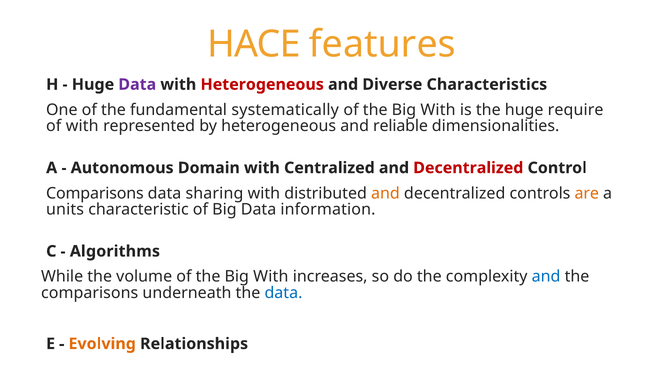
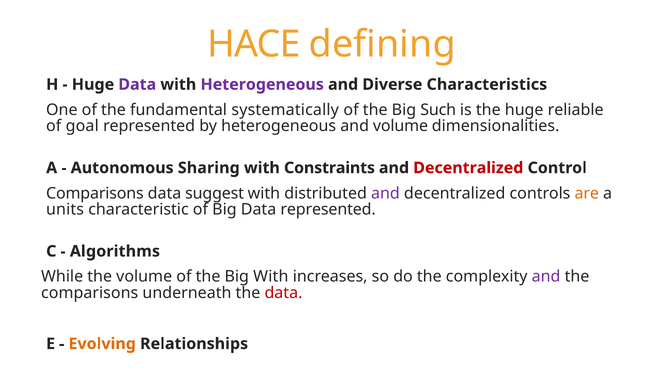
features: features -> defining (382, 45)
Heterogeneous colour: red -> purple (262, 85)
With: With -> Such (438, 110)
require: require -> reliable (576, 110)
of with: with -> goal (82, 126)
and reliable: reliable -> volume (401, 126)
Domain: Domain -> Sharing (209, 168)
Centralized: Centralized -> Constraints (329, 168)
sharing: sharing -> suggest (215, 193)
and colour: orange -> purple (385, 193)
Data information: information -> represented (328, 210)
and colour: blue -> purple (546, 277)
data colour: blue -> red (283, 293)
